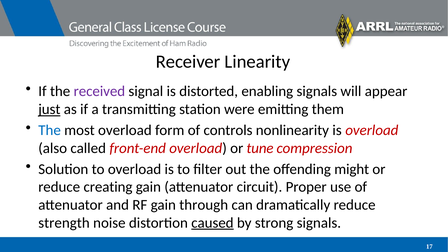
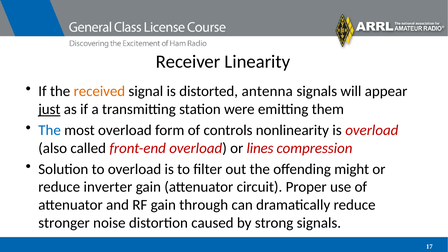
received colour: purple -> orange (99, 91)
enabling: enabling -> antenna (267, 91)
tune: tune -> lines (260, 148)
creating: creating -> inverter (108, 187)
strength: strength -> stronger (64, 223)
caused underline: present -> none (212, 223)
